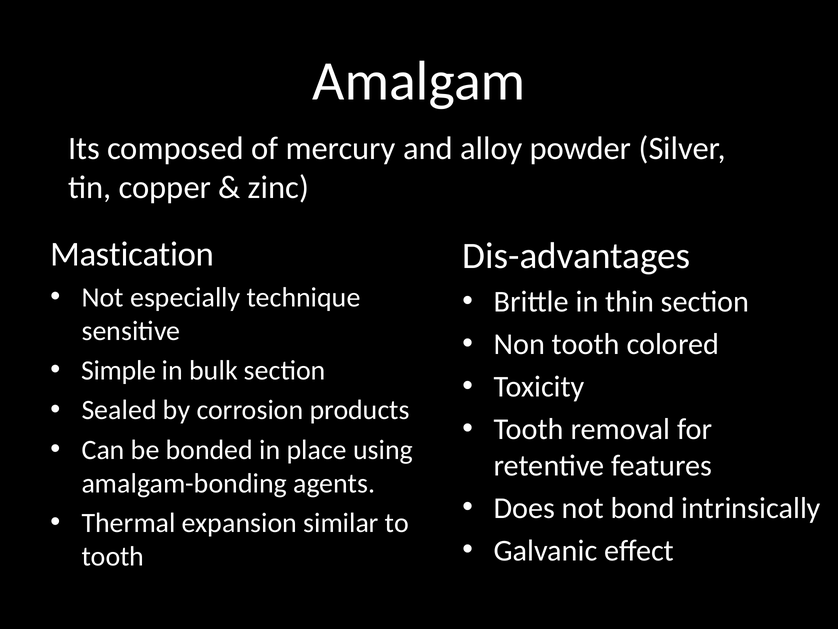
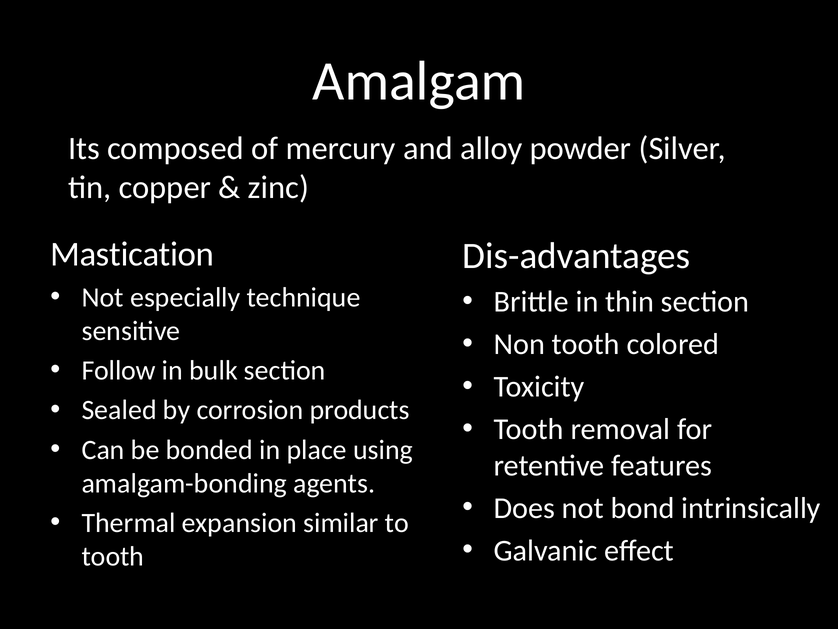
Simple: Simple -> Follow (119, 370)
